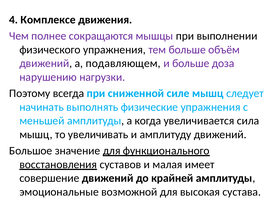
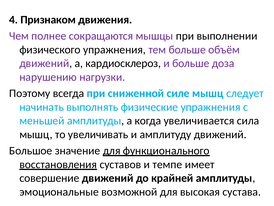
Комплексе: Комплексе -> Признаком (48, 20)
подавляющем: подавляющем -> кардиосклероз (123, 63)
малая: малая -> темпе (167, 164)
